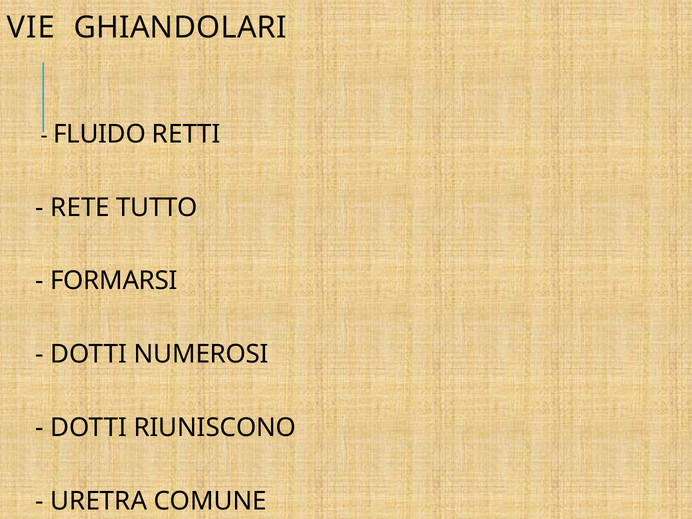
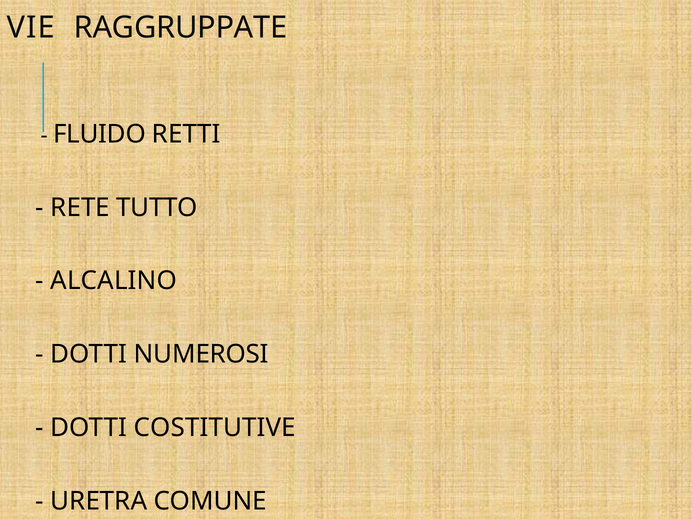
GHIANDOLARI: GHIANDOLARI -> RAGGRUPPATE (180, 28)
FORMARSI: FORMARSI -> ALCALINO (114, 281)
RIUNISCONO: RIUNISCONO -> COSTITUTIVE (215, 428)
